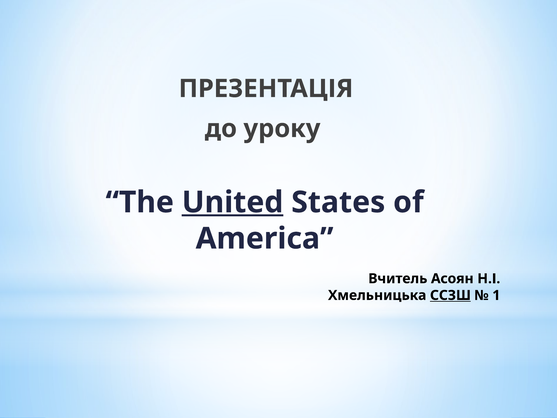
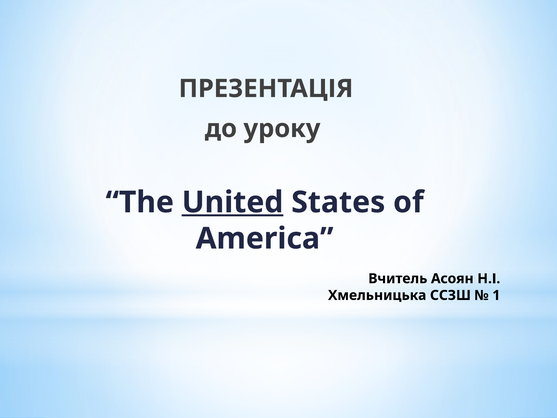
ССЗШ underline: present -> none (450, 295)
